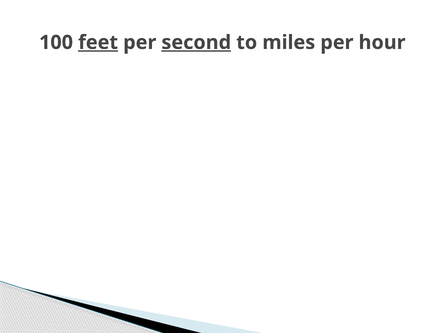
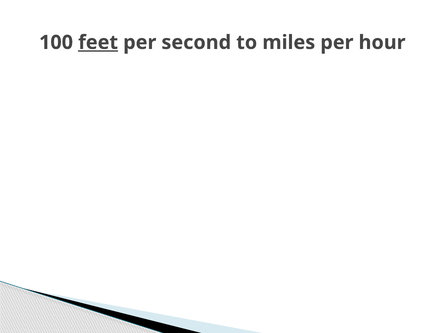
second underline: present -> none (196, 43)
